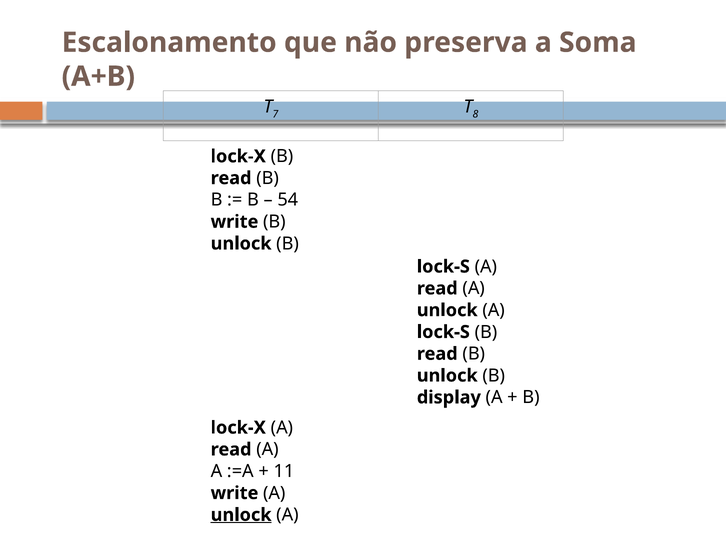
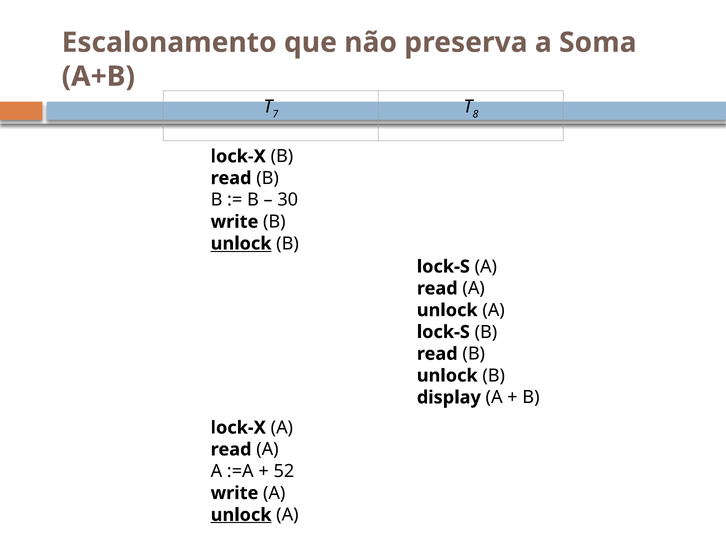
54: 54 -> 30 (288, 200)
unlock underline: none -> present (241, 243)
11: 11 -> 52 (284, 471)
